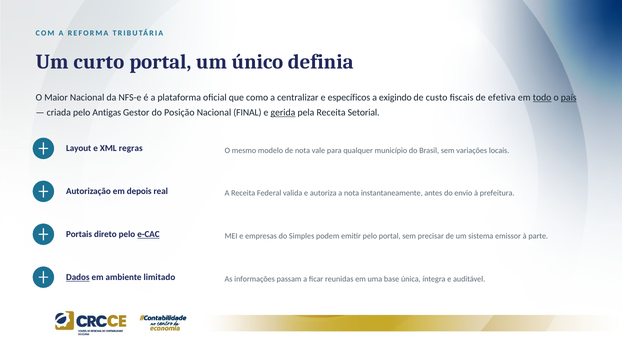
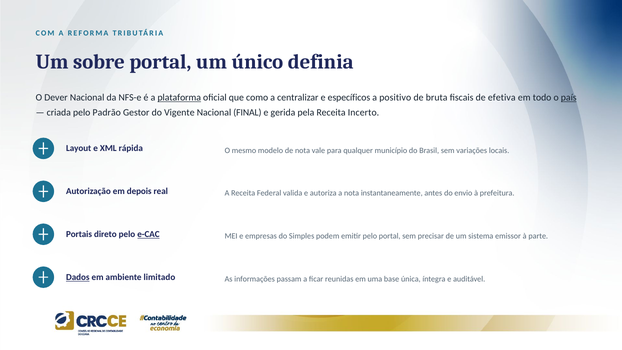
curto: curto -> sobre (99, 62)
Maior: Maior -> Dever (56, 97)
plataforma underline: none -> present (179, 97)
exigindo: exigindo -> positivo (395, 97)
custo: custo -> bruta (437, 97)
todo underline: present -> none (542, 97)
Antigas: Antigas -> Padrão (107, 113)
Posição: Posição -> Vigente (179, 113)
gerida underline: present -> none (283, 113)
Setorial: Setorial -> Incerto (364, 113)
regras: regras -> rápida (131, 148)
